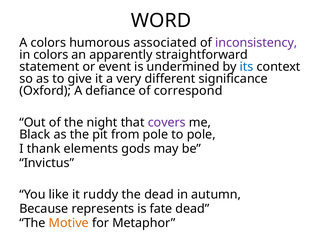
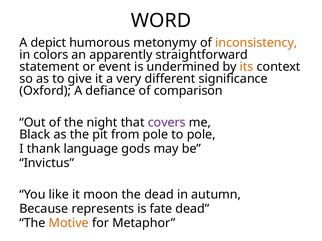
A colors: colors -> depict (48, 43)
associated: associated -> metonymy (165, 43)
inconsistency colour: purple -> orange (256, 43)
its colour: blue -> orange (247, 67)
correspond: correspond -> comparison (188, 91)
elements: elements -> language (91, 149)
ruddy: ruddy -> moon (101, 195)
